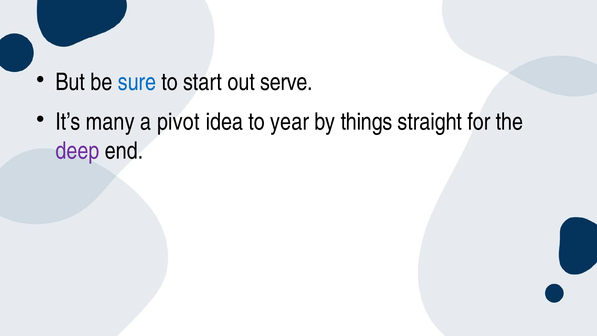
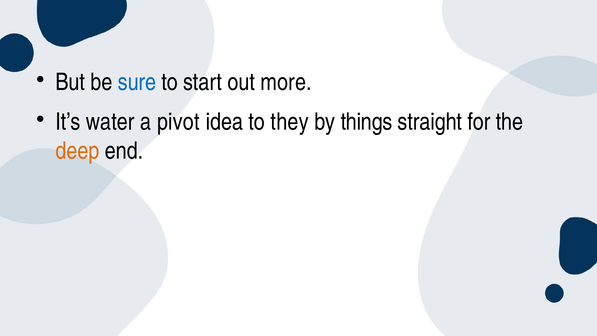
serve: serve -> more (286, 82)
many: many -> water (110, 122)
year: year -> they (290, 122)
deep colour: purple -> orange (77, 151)
